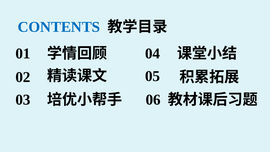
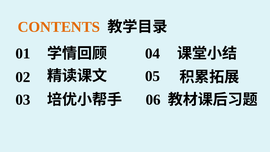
CONTENTS colour: blue -> orange (59, 27)
